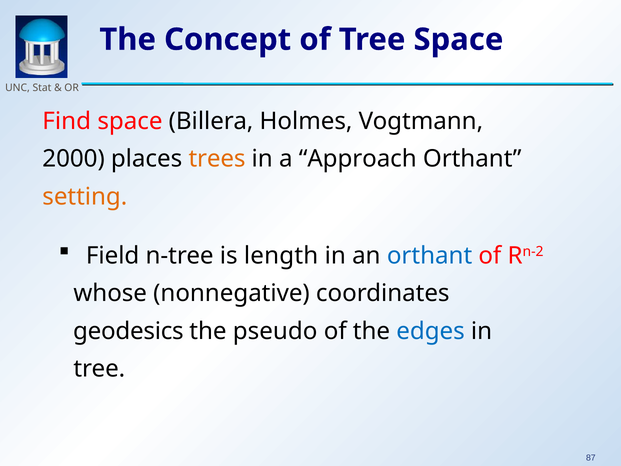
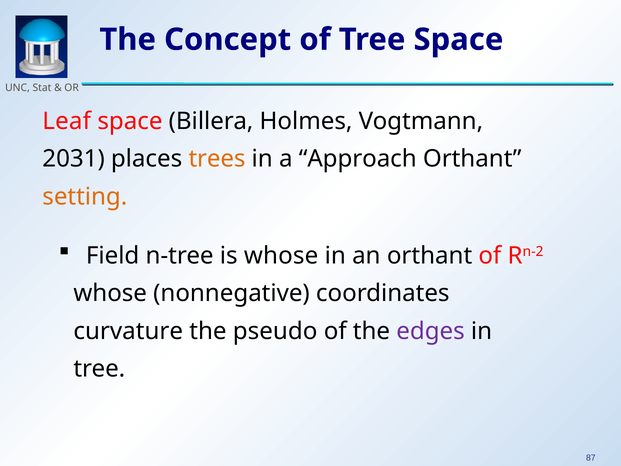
Find: Find -> Leaf (67, 121)
2000: 2000 -> 2031 (74, 159)
is length: length -> whose (281, 256)
orthant colour: blue -> black (430, 256)
geodesics: geodesics -> curvature (128, 331)
edges colour: blue -> purple (431, 331)
